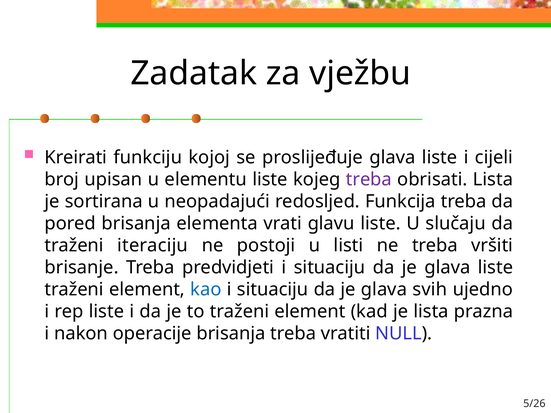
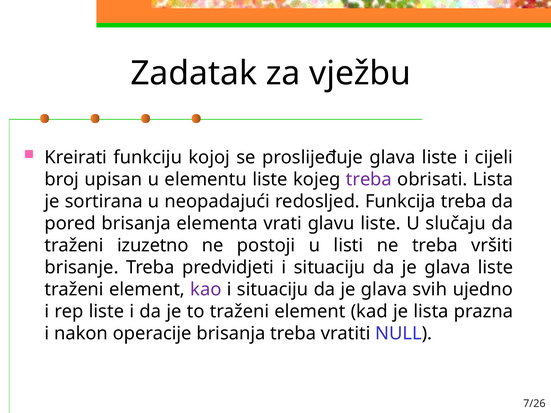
iteraciju: iteraciju -> izuzetno (153, 246)
kao colour: blue -> purple (206, 290)
5/26: 5/26 -> 7/26 (534, 404)
